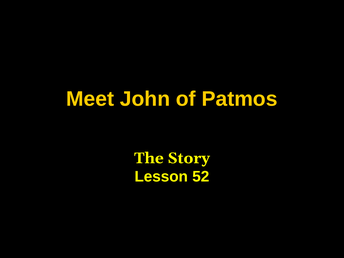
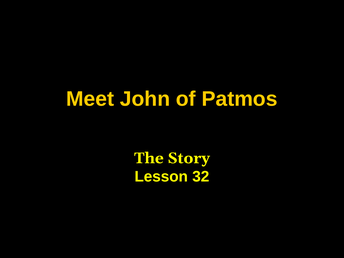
52: 52 -> 32 (201, 177)
